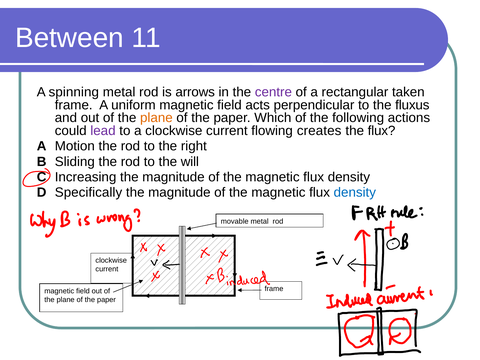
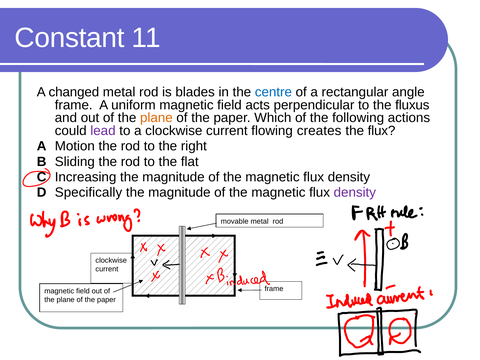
Between: Between -> Constant (70, 38)
spinning: spinning -> changed (74, 92)
arrows: arrows -> blades (195, 92)
centre colour: purple -> blue (273, 92)
taken: taken -> angle (408, 92)
will: will -> flat (190, 162)
density colour: blue -> purple (355, 193)
